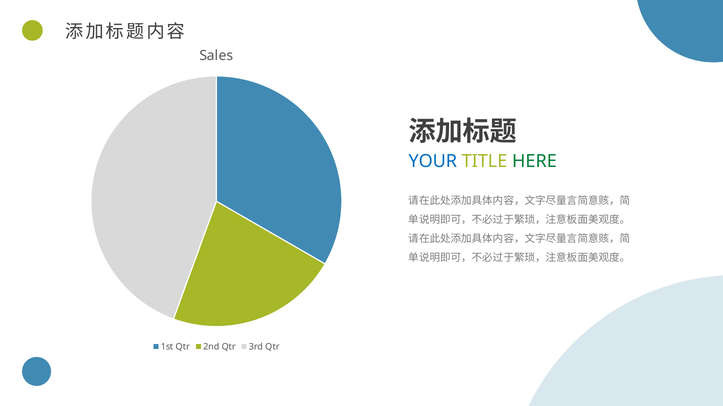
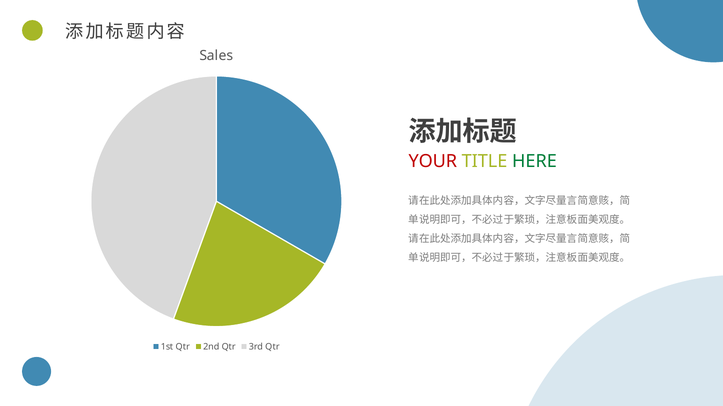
YOUR colour: blue -> red (433, 162)
